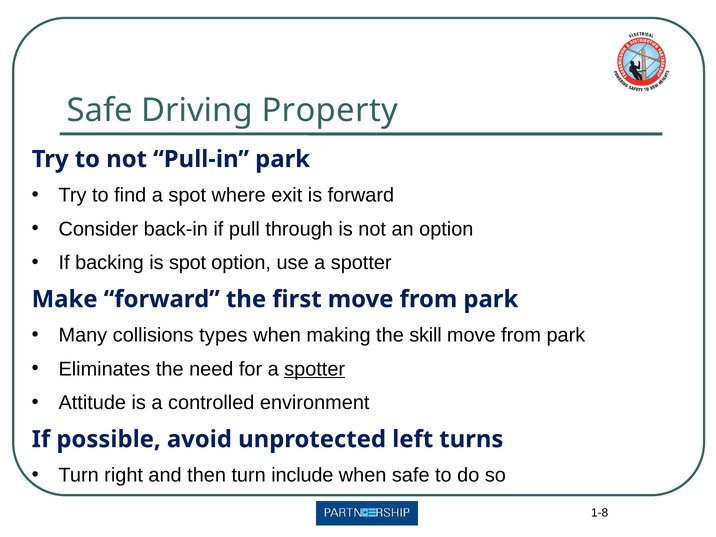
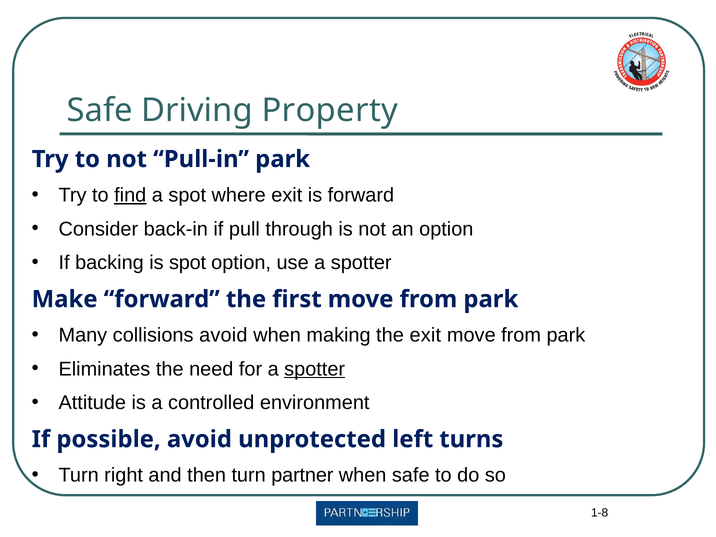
find underline: none -> present (130, 195)
collisions types: types -> avoid (223, 335)
the skill: skill -> exit (425, 335)
include: include -> partner (302, 475)
